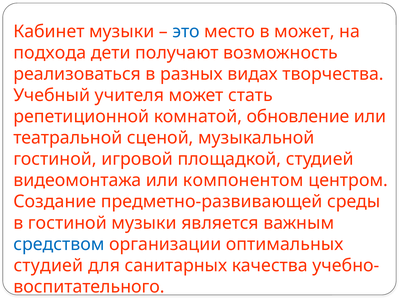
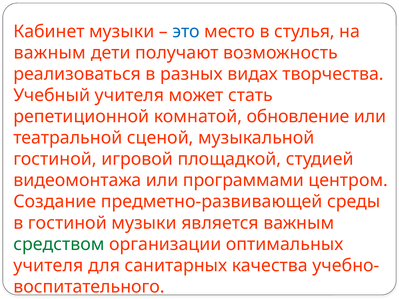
в может: может -> стулья (304, 32)
подхода: подхода -> важным (50, 53)
компонентом: компонентом -> программами (243, 181)
средством colour: blue -> green (59, 244)
студией: студией -> учителя (48, 266)
